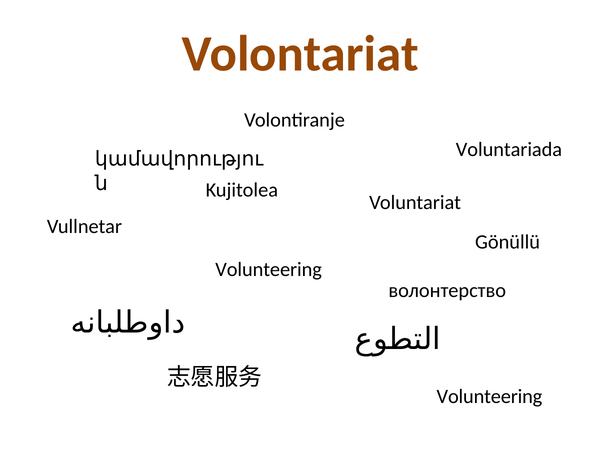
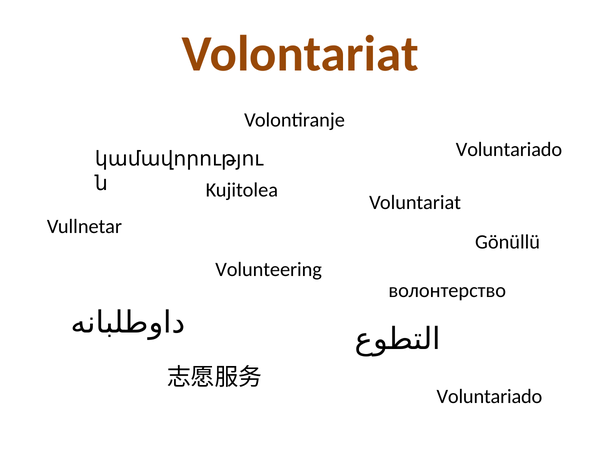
Voluntariada: Voluntariada -> Voluntariado (509, 150)
Volunteering: Volunteering -> Voluntariado (489, 397)
